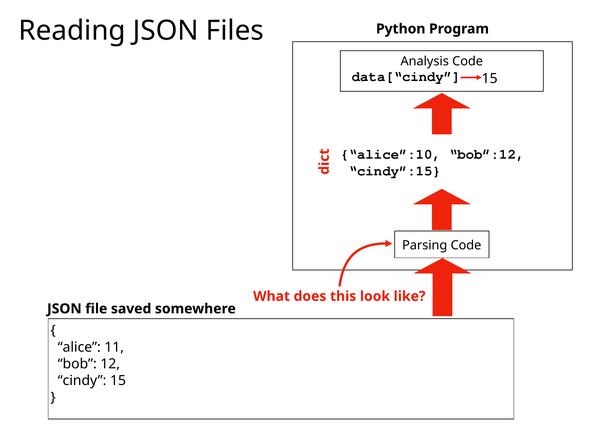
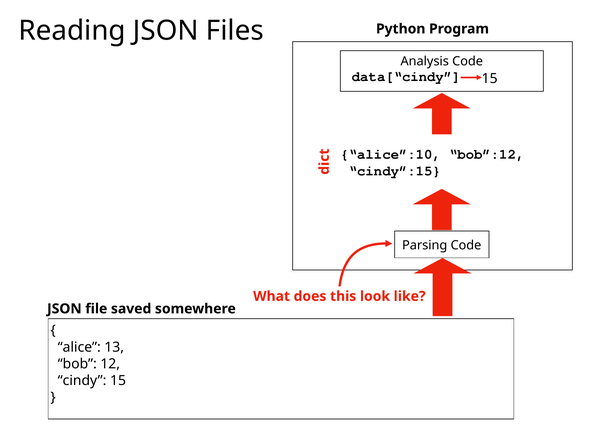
11: 11 -> 13 (114, 347)
